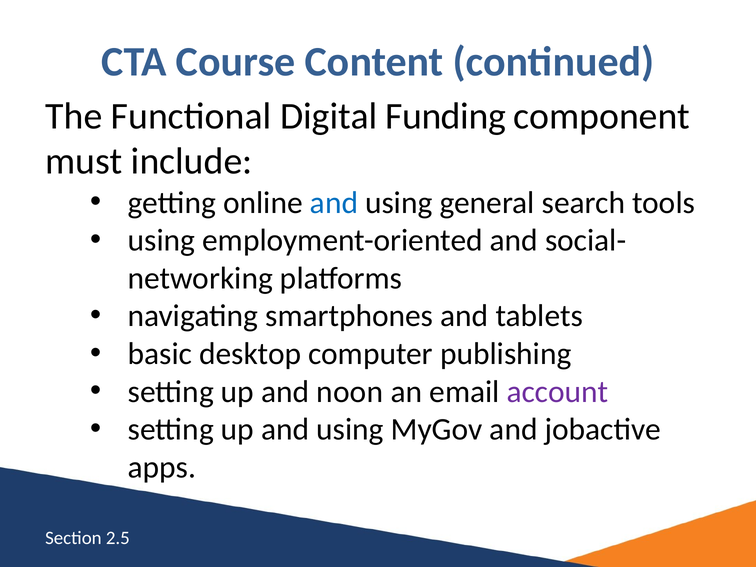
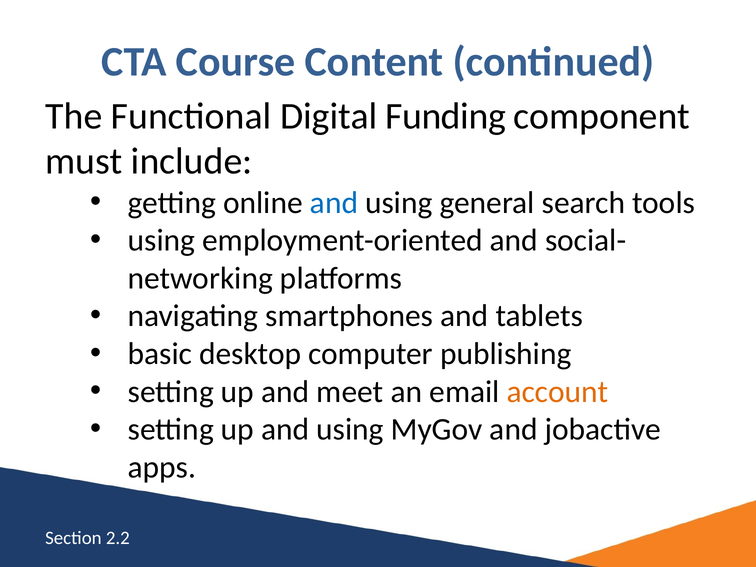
noon: noon -> meet (350, 392)
account colour: purple -> orange (557, 392)
2.5: 2.5 -> 2.2 (118, 538)
